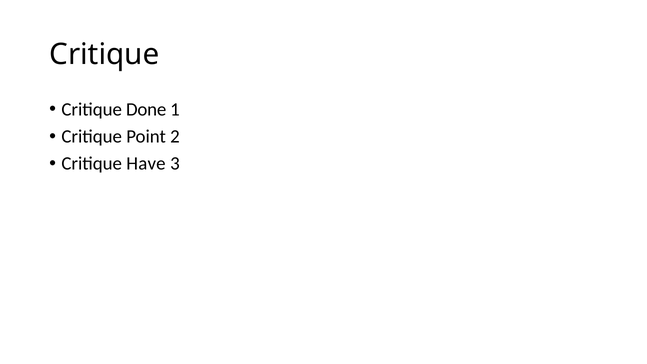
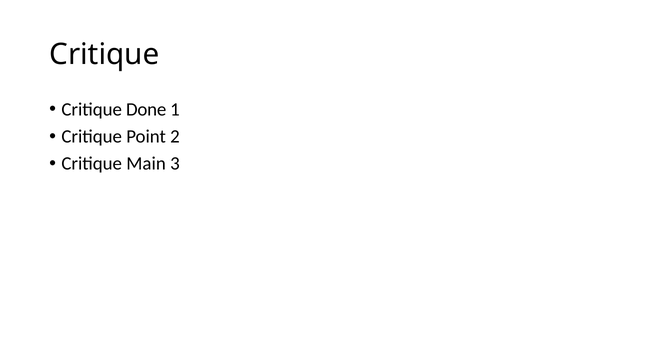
Have: Have -> Main (146, 164)
